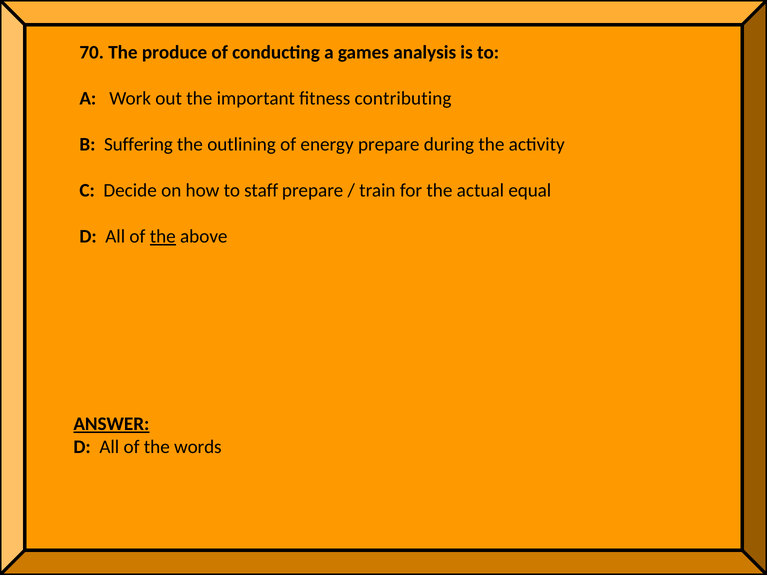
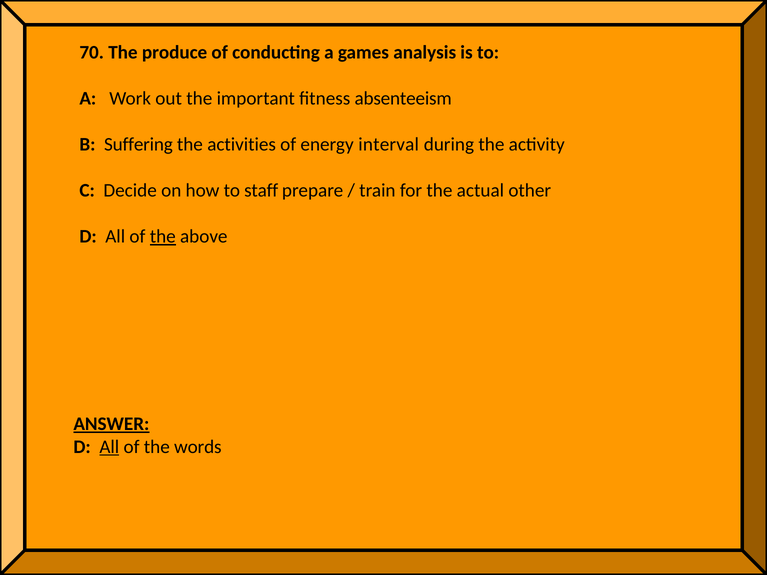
contributing: contributing -> absenteeism (403, 99)
outlining: outlining -> activities (242, 145)
energy prepare: prepare -> interval (389, 145)
equal: equal -> other (530, 191)
All underline: none -> present (109, 447)
